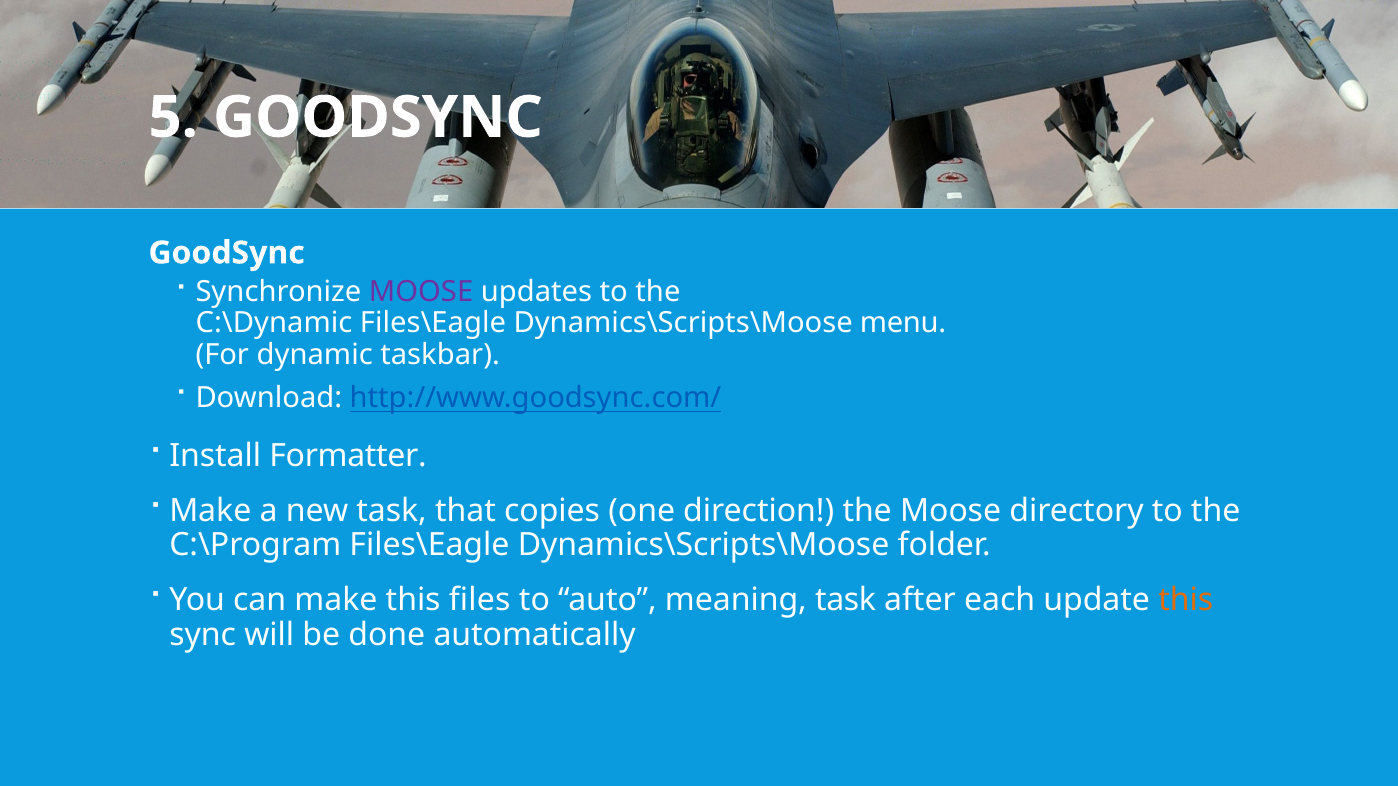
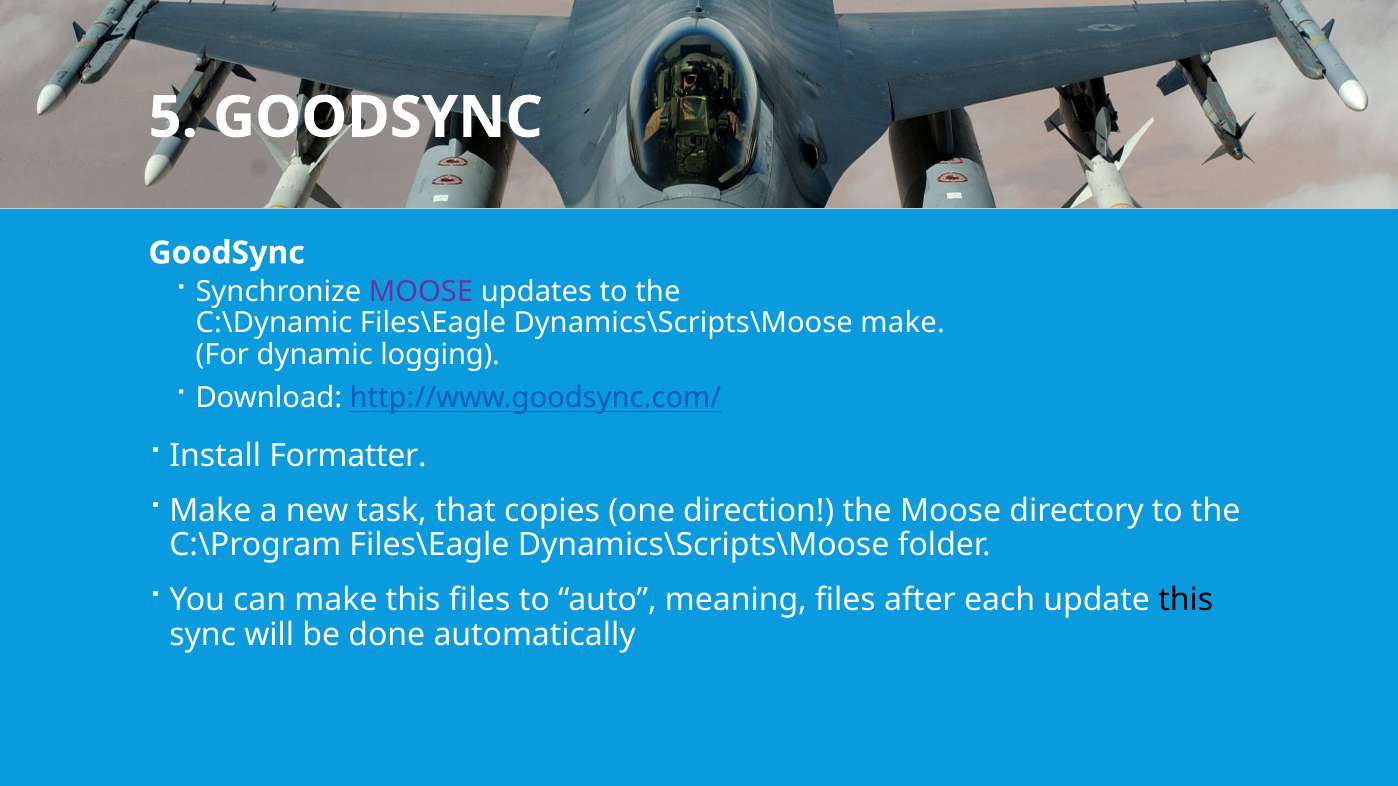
Dynamics\Scripts\Moose menu: menu -> make (903, 323)
taskbar: taskbar -> logging (440, 355)
meaning task: task -> files (845, 600)
this colour: orange -> black (1186, 600)
